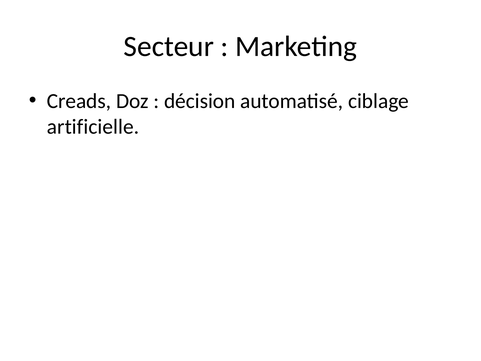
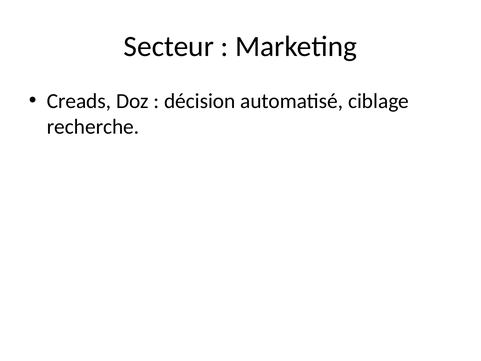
artificielle: artificielle -> recherche (93, 127)
